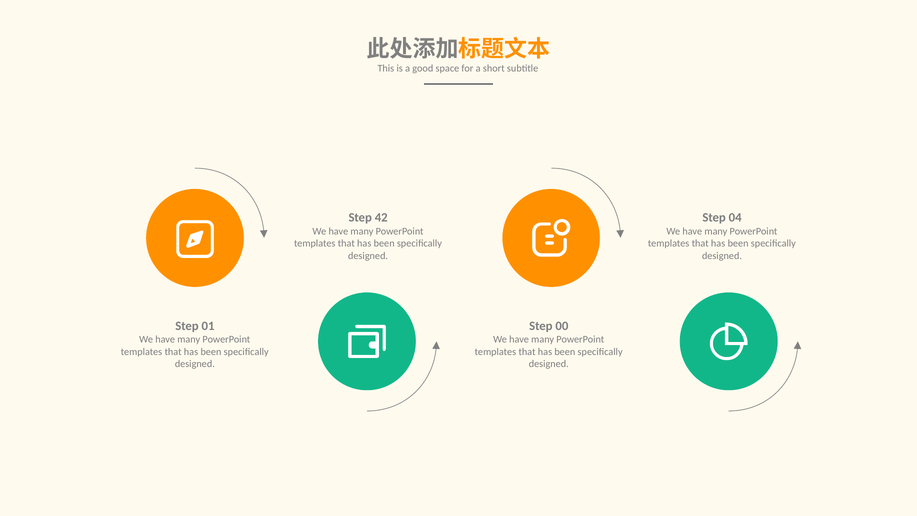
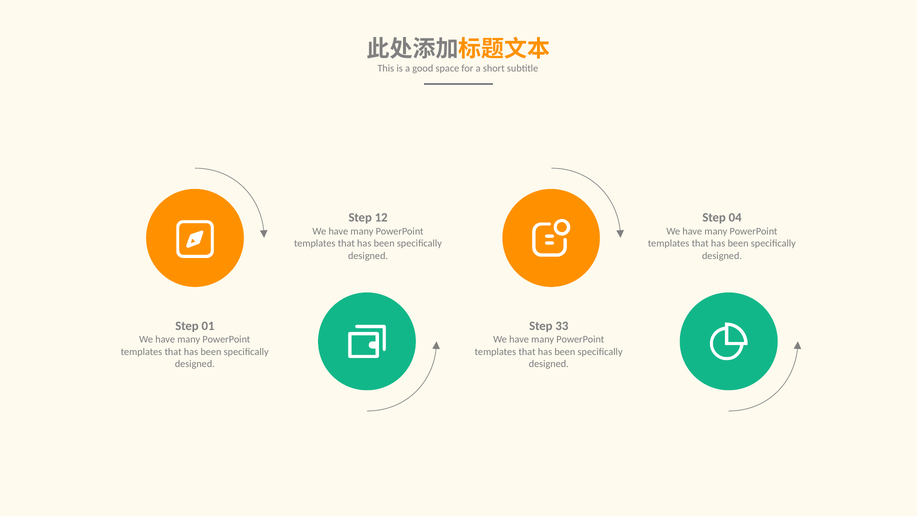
42: 42 -> 12 (381, 218)
00: 00 -> 33 (562, 326)
